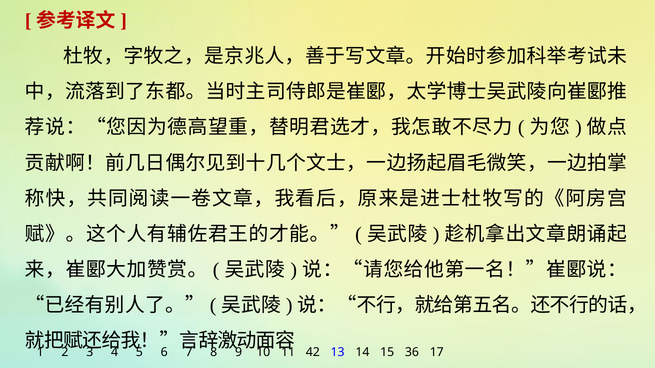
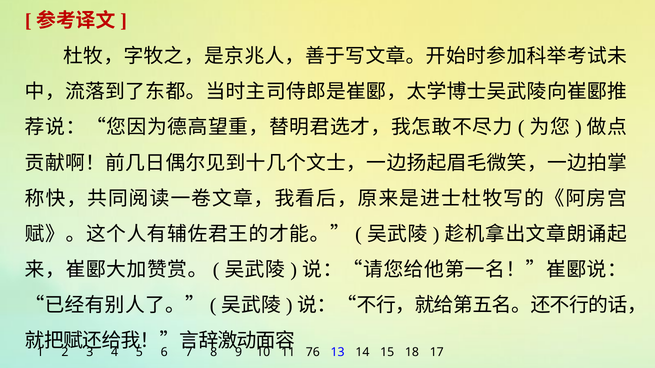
42: 42 -> 76 (313, 353)
36: 36 -> 18 (412, 353)
